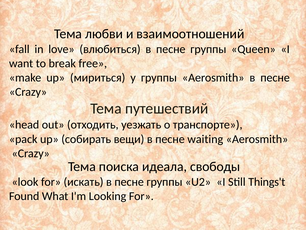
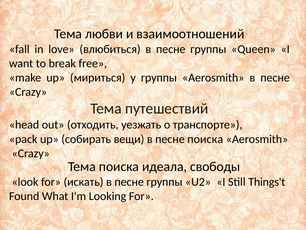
песне waiting: waiting -> поиска (205, 139)
